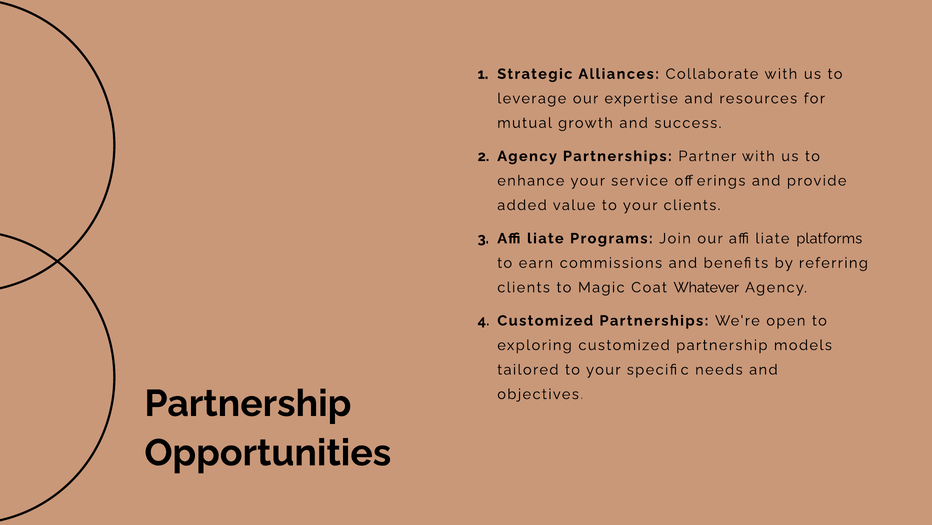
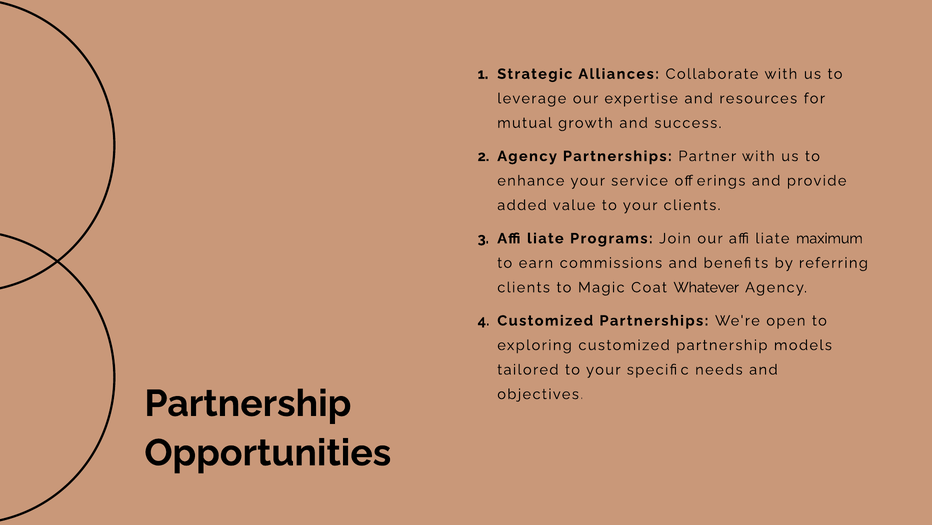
platforms: platforms -> maximum (829, 238)
